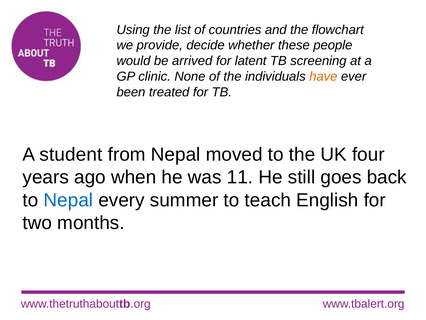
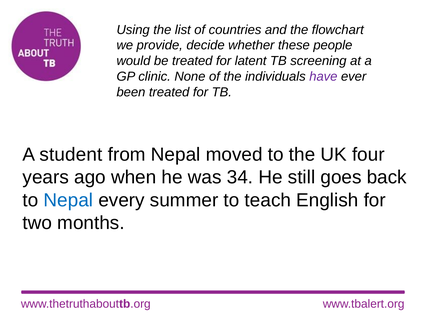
be arrived: arrived -> treated (192, 61)
have colour: orange -> purple (323, 77)
11: 11 -> 34 (240, 177)
